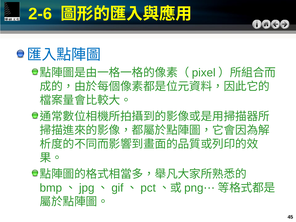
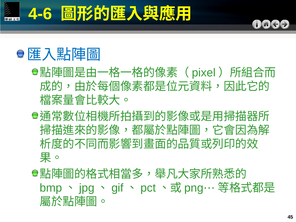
2-6: 2-6 -> 4-6 (40, 14)
